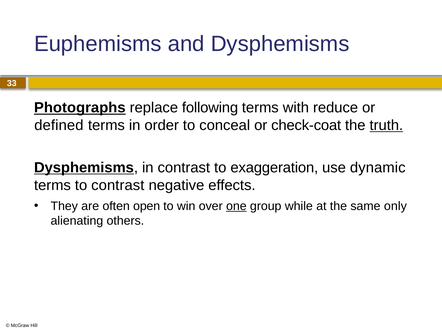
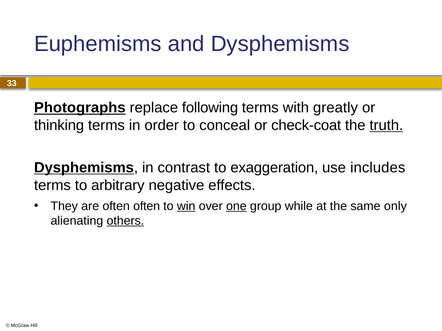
reduce: reduce -> greatly (335, 108)
defined: defined -> thinking (59, 126)
dynamic: dynamic -> includes (378, 168)
to contrast: contrast -> arbitrary (118, 185)
often open: open -> often (147, 206)
win underline: none -> present (186, 206)
others underline: none -> present (125, 221)
